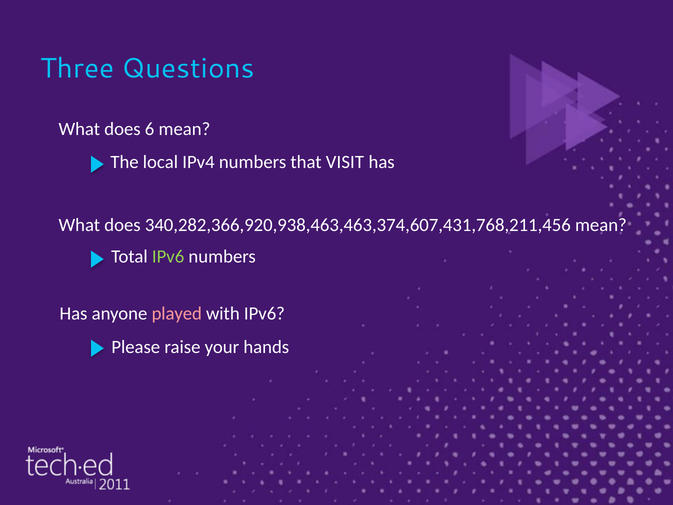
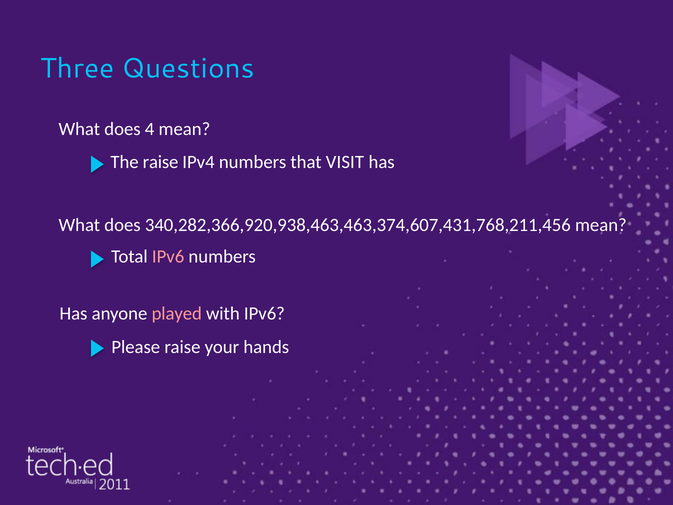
6: 6 -> 4 (150, 129)
The local: local -> raise (161, 162)
IPv6 colour: light green -> pink (168, 257)
